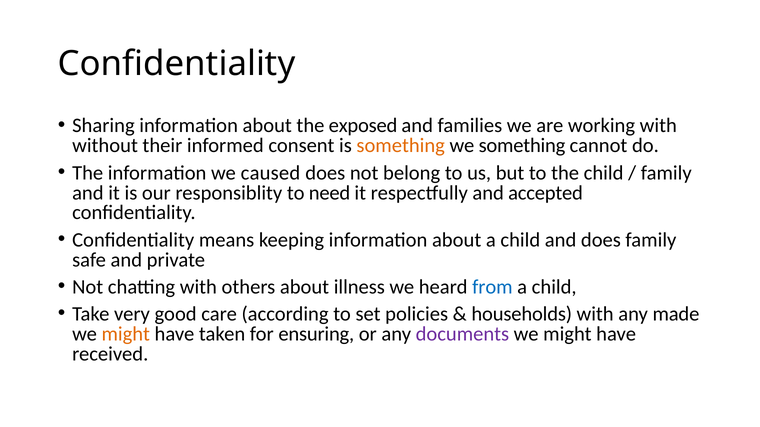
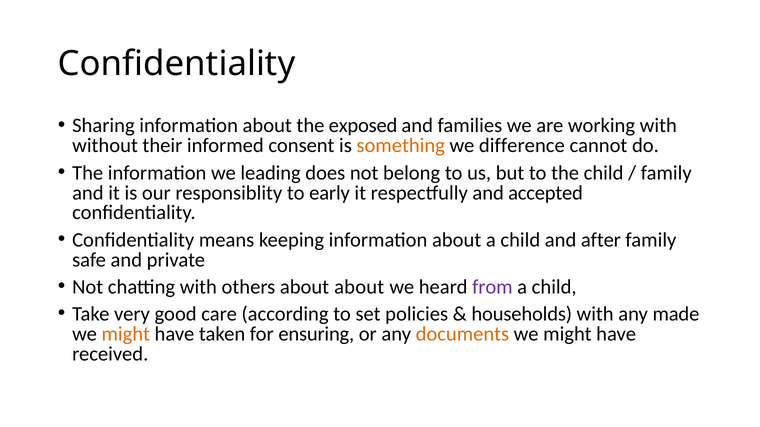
we something: something -> difference (522, 146)
caused: caused -> leading (271, 173)
need: need -> early (330, 193)
and does: does -> after (601, 240)
about illness: illness -> about (359, 287)
from colour: blue -> purple (492, 287)
documents colour: purple -> orange (462, 334)
